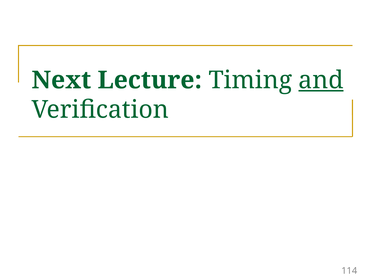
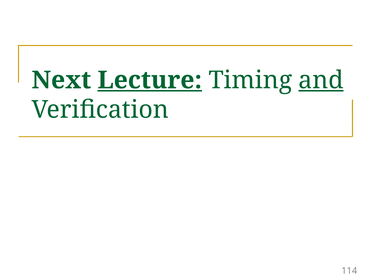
Lecture underline: none -> present (150, 80)
